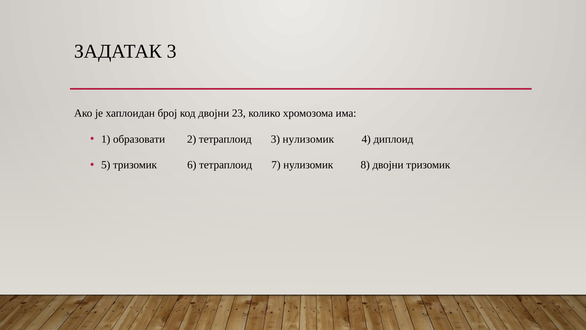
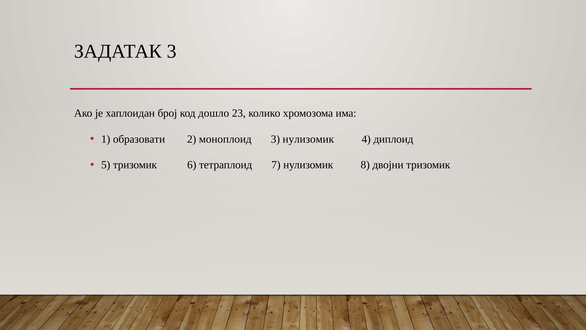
код двојни: двојни -> дошло (214, 113)
2 тетраплоид: тетраплоид -> моноплоид (225, 139)
